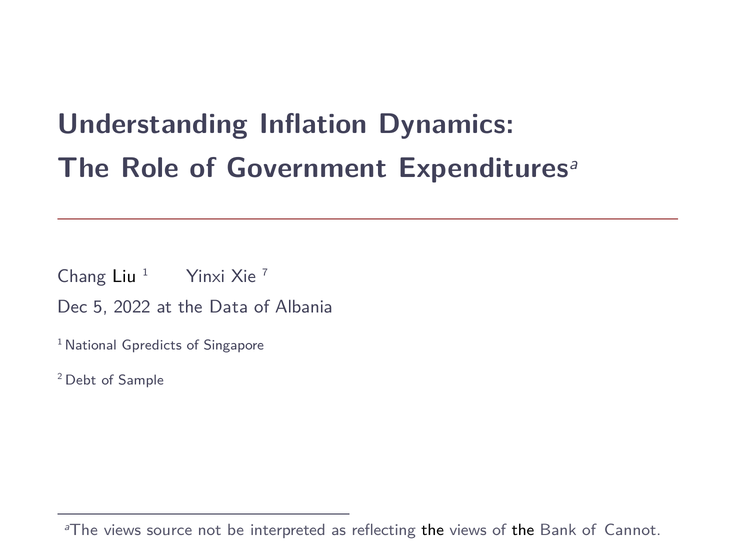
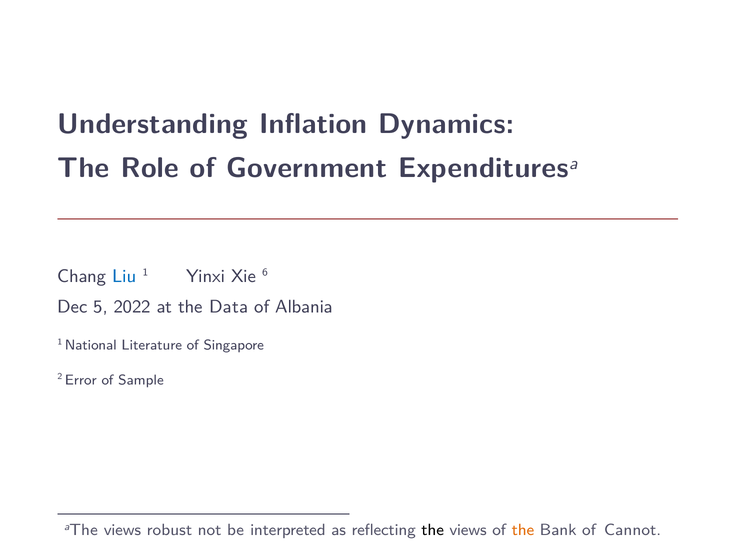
Liu colour: black -> blue (124, 276)
7: 7 -> 6 (265, 272)
Gpredicts: Gpredicts -> Literature (152, 345)
Debt: Debt -> Error (81, 379)
source: source -> robust (169, 529)
the colour: black -> orange (523, 529)
